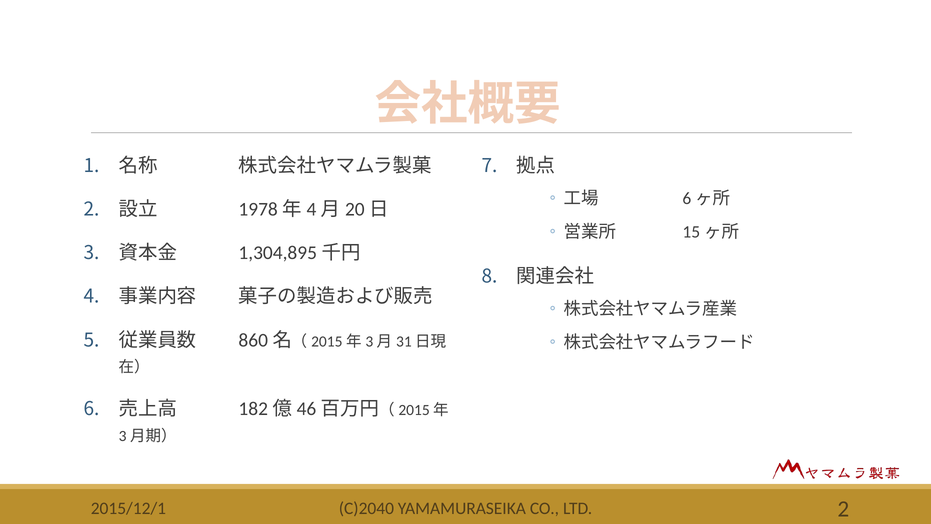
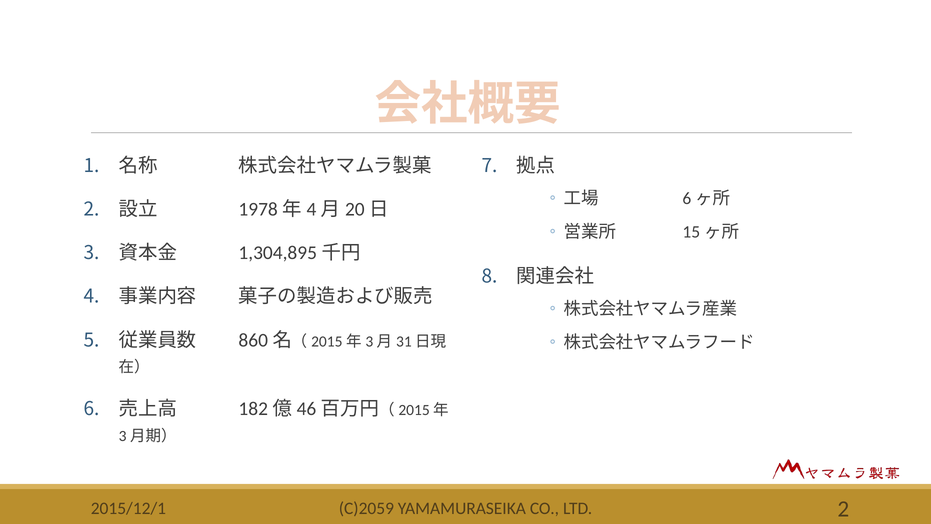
C)2040: C)2040 -> C)2059 (366, 508)
